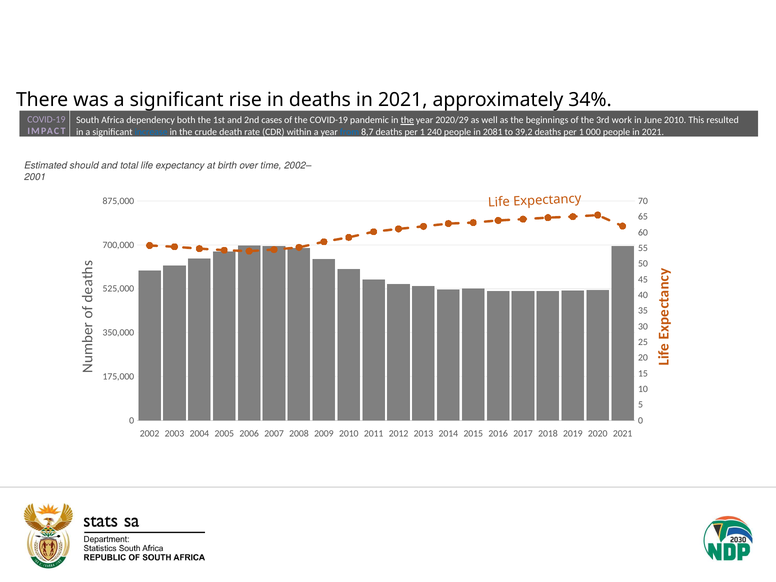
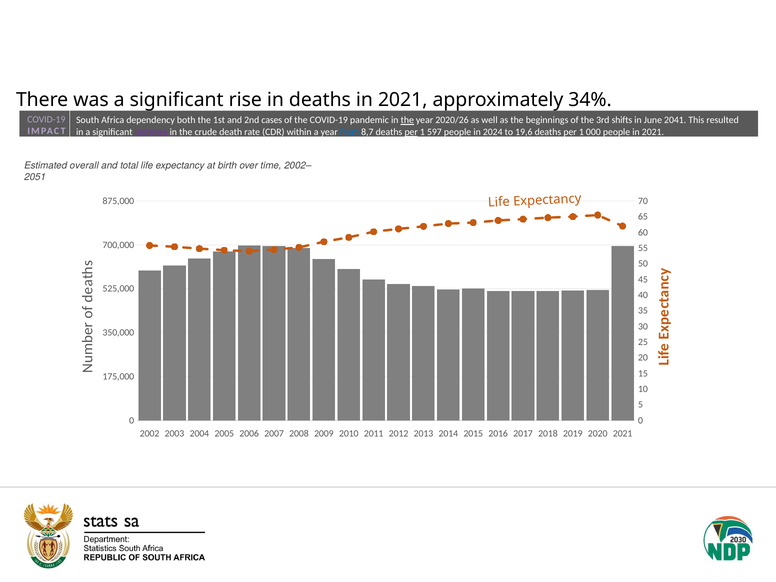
2020/29: 2020/29 -> 2020/26 (452, 120)
work: work -> shifts (622, 120)
June 2010: 2010 -> 2041 (675, 120)
increase colour: blue -> purple (151, 132)
per underline: none -> present (411, 132)
240: 240 -> 597 (434, 132)
2081: 2081 -> 2024 (493, 132)
39,2: 39,2 -> 19,6 (524, 132)
should: should -> overall (84, 165)
2001: 2001 -> 2051 (35, 177)
